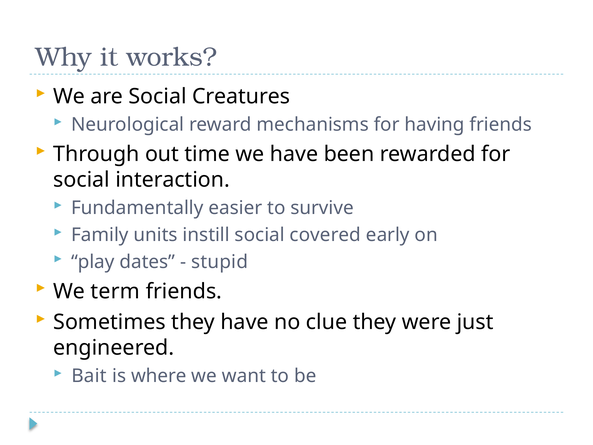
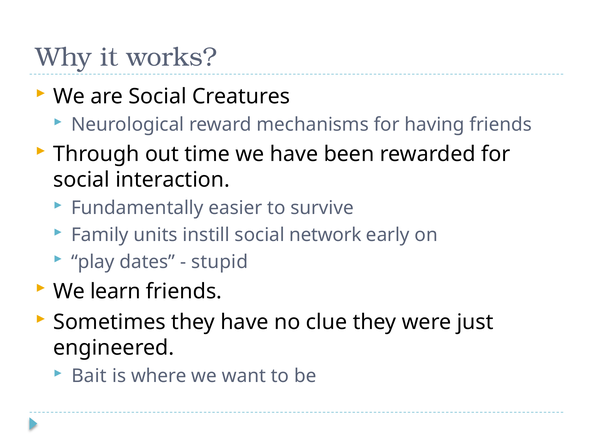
covered: covered -> network (325, 235)
term: term -> learn (115, 291)
